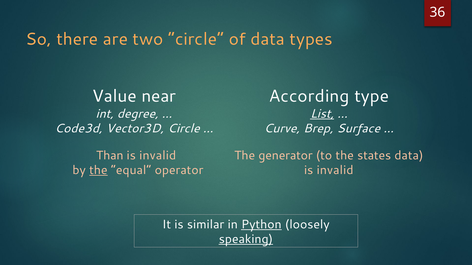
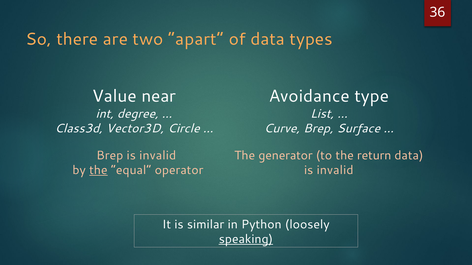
two circle: circle -> apart (196, 39)
According: According -> Avoidance (309, 96)
List underline: present -> none (322, 114)
Code3d: Code3d -> Class3d (79, 129)
Than: Than -> Brep (110, 156)
states: states -> return (374, 156)
Python underline: present -> none (261, 225)
